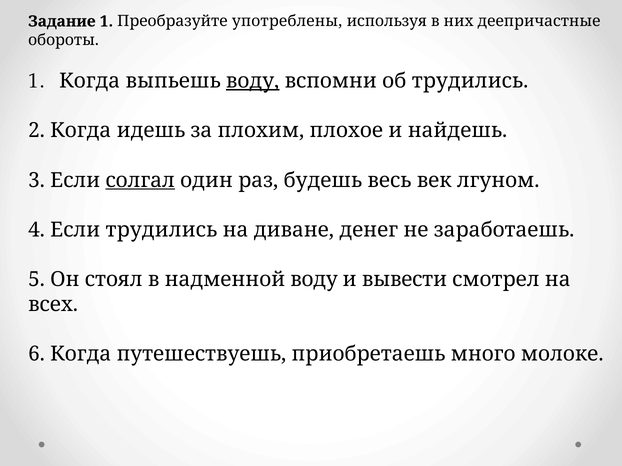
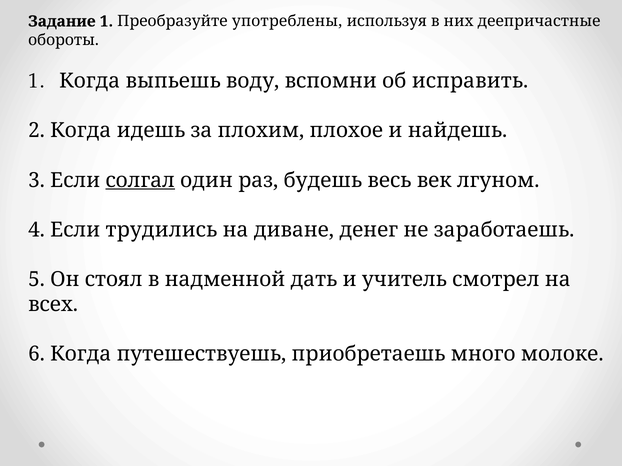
воду underline: present -> none (253, 81)
об трудились: трудились -> исправить (470, 81)
надменной воду: воду -> дать (314, 280)
вывести: вывести -> учитель (404, 280)
